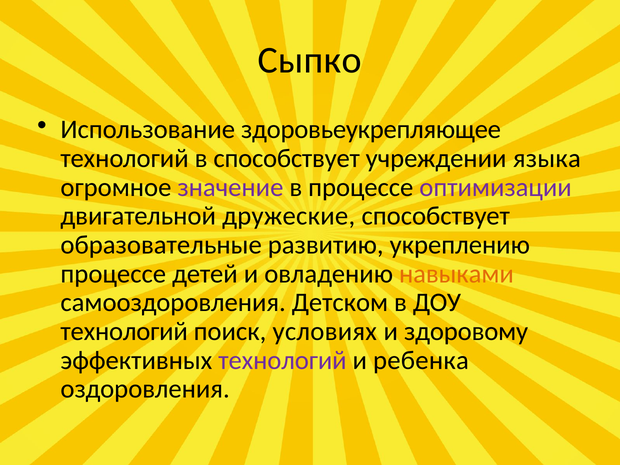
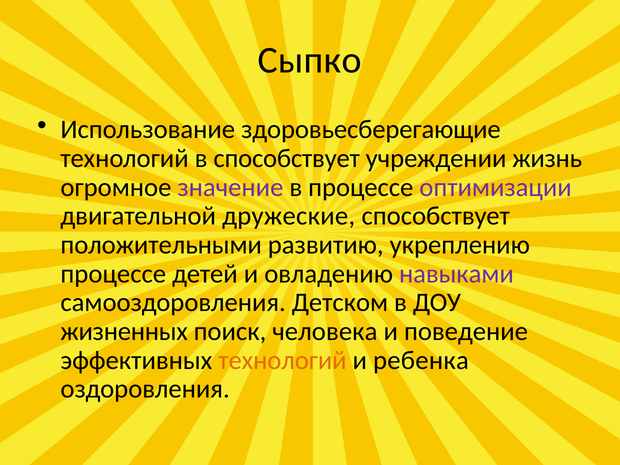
здоровьеукрепляющее: здоровьеукрепляющее -> здоровьесберегающие (371, 129)
языка: языка -> жизнь (547, 158)
образовательные: образовательные -> положительными (161, 245)
навыками colour: orange -> purple (456, 274)
технологий: технологий -> жизненных (124, 331)
условиях: условиях -> человека (325, 331)
здоровому: здоровому -> поведение (466, 331)
технологий colour: purple -> orange (282, 360)
